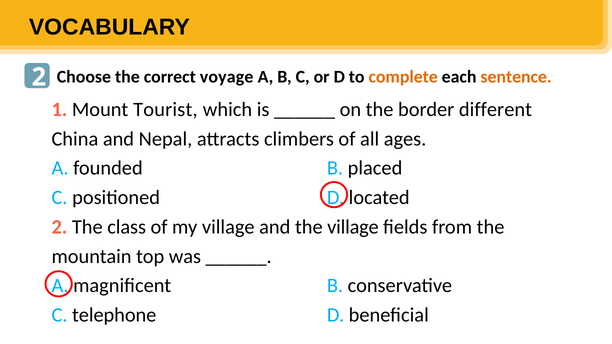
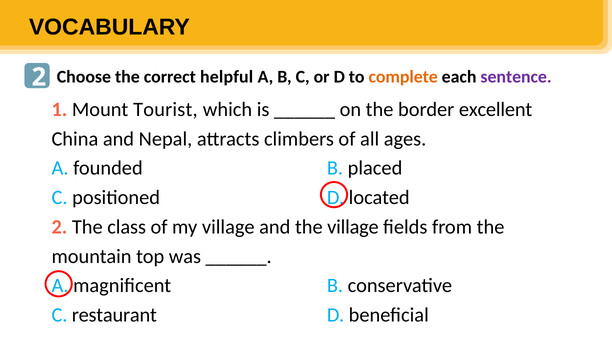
voyage: voyage -> helpful (227, 77)
sentence colour: orange -> purple (516, 77)
different: different -> excellent (496, 110)
telephone: telephone -> restaurant (114, 315)
